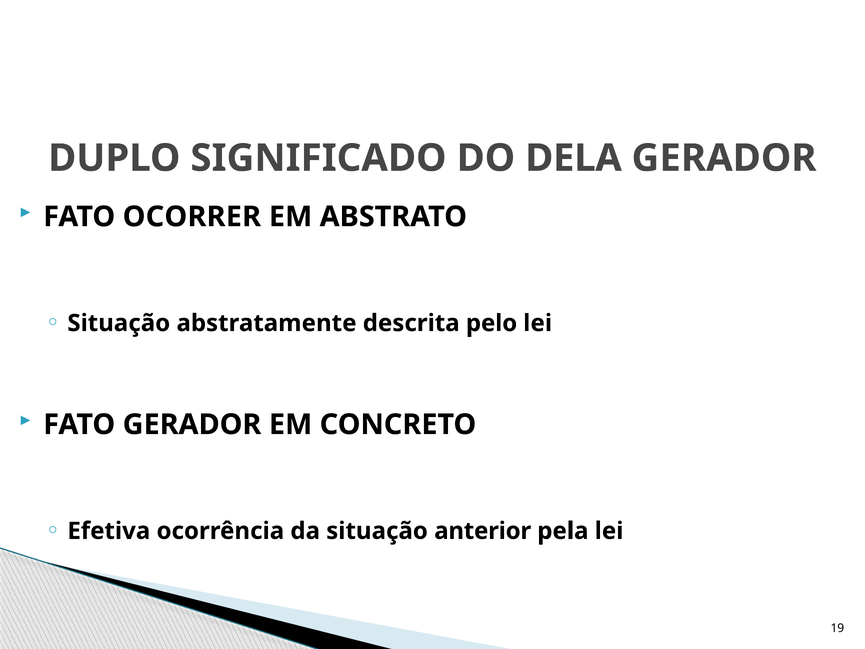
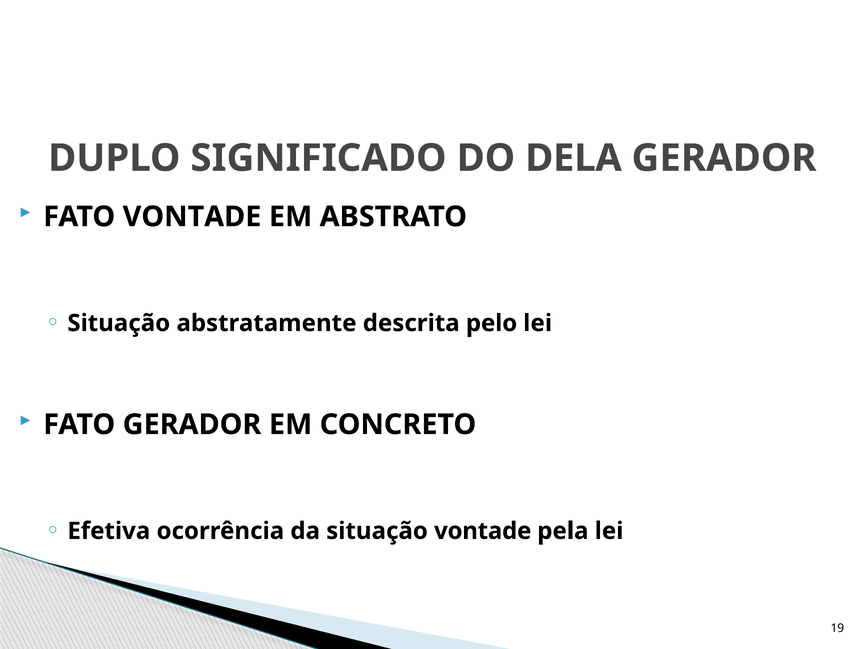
FATO OCORRER: OCORRER -> VONTADE (192, 217)
situação anterior: anterior -> vontade (483, 531)
